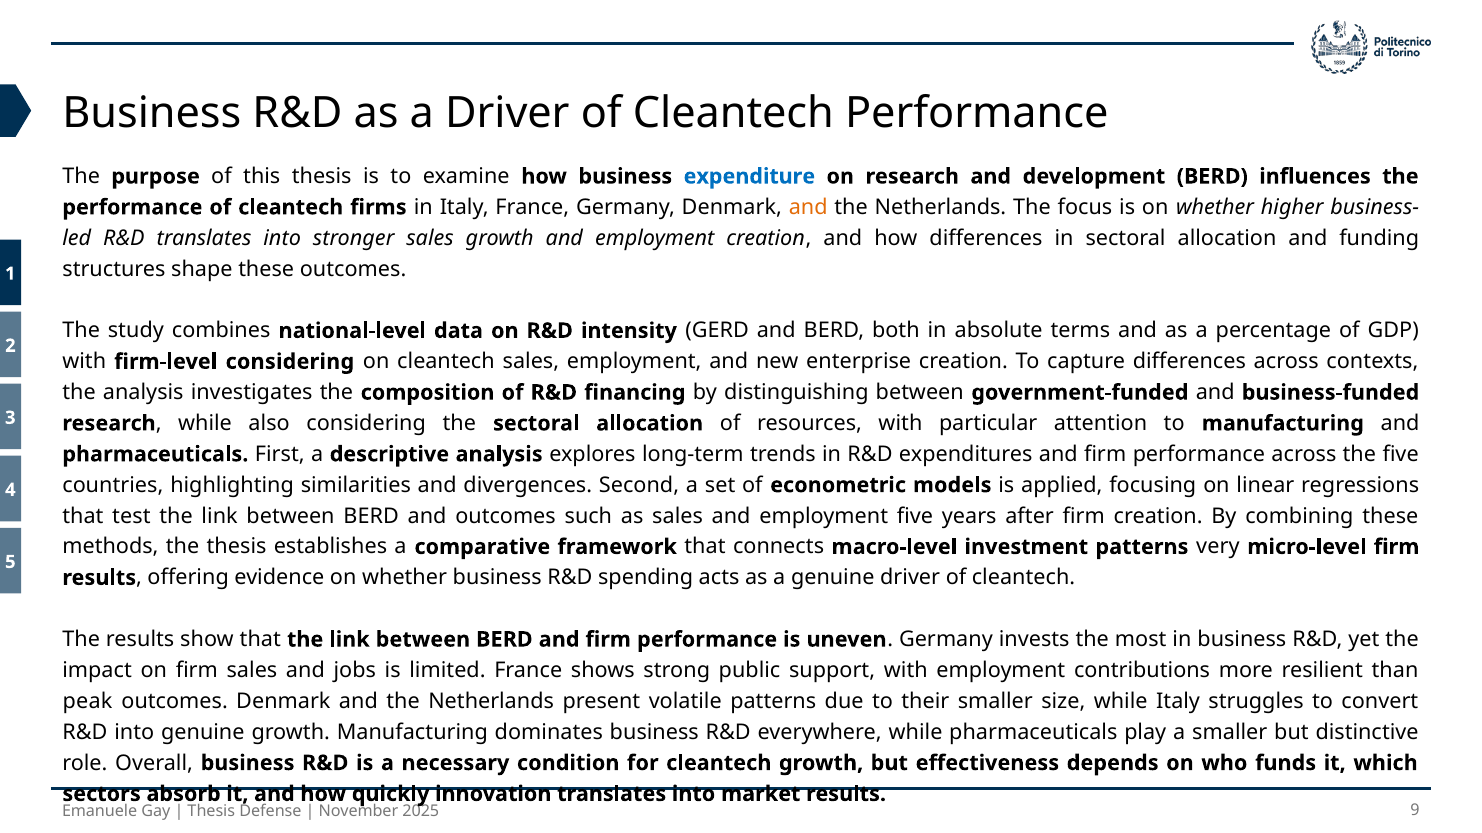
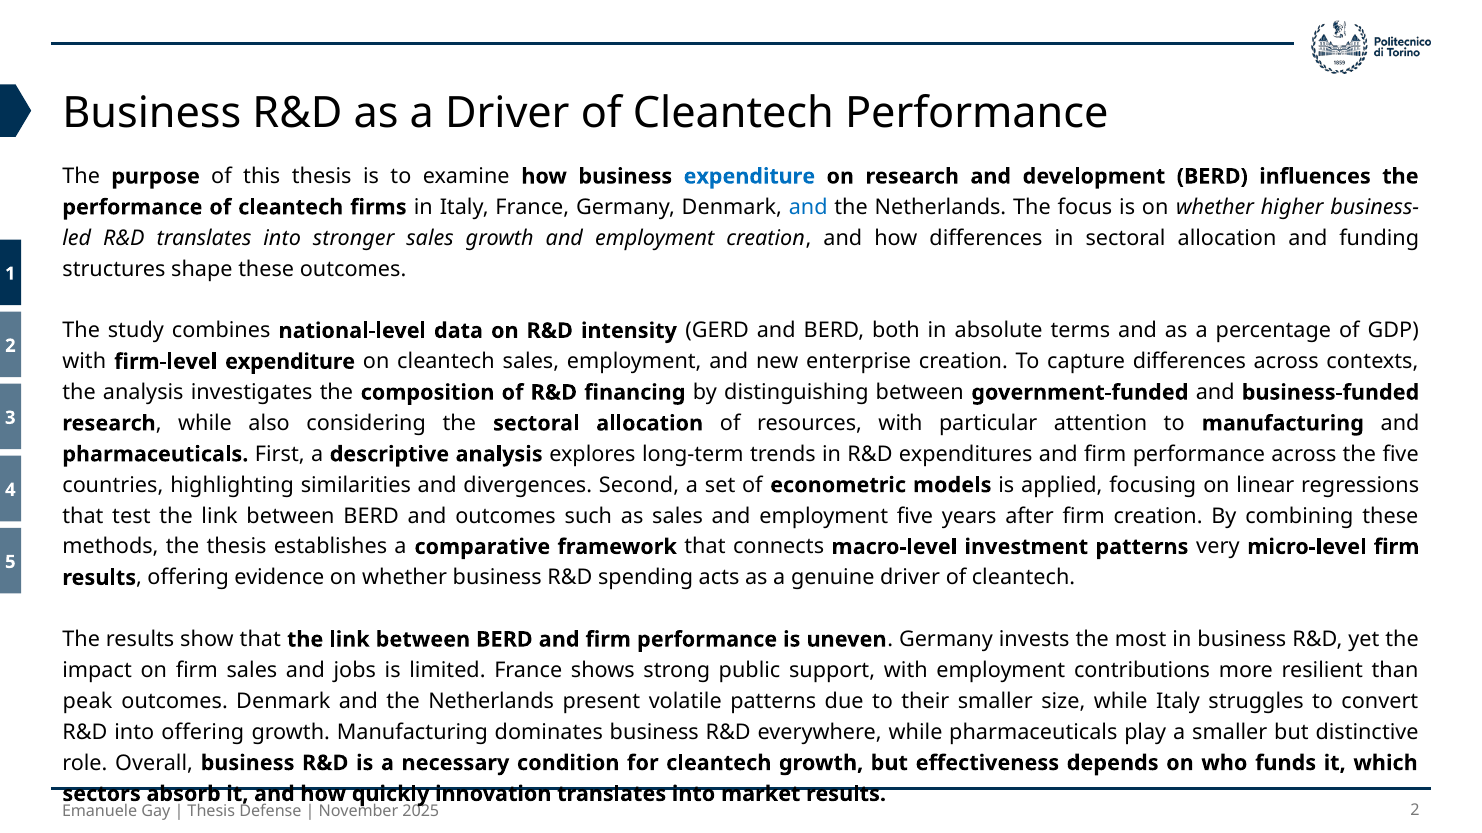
and colour: orange -> blue (808, 207)
firm-level considering: considering -> expenditure (290, 362)
into genuine: genuine -> offering (203, 733)
9: 9 -> 2 (1415, 811)
